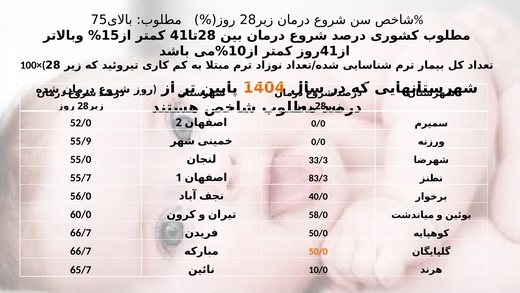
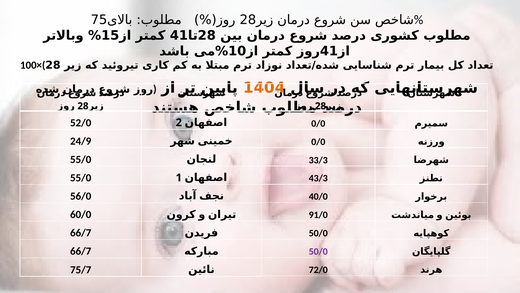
55/9: 55/9 -> 24/9 (81, 141)
55/7: 55/7 -> 55/0 (81, 178)
83/3: 83/3 -> 43/3 (318, 178)
58/0: 58/0 -> 91/0 (318, 215)
50/0 colour: orange -> purple (318, 251)
65/7: 65/7 -> 75/7 (81, 269)
10/0: 10/0 -> 72/0 (318, 270)
